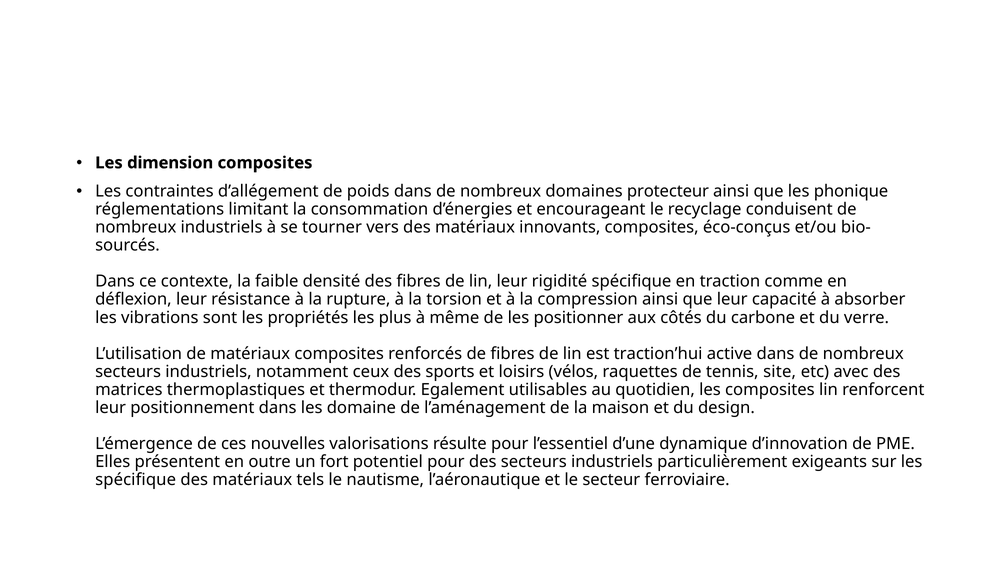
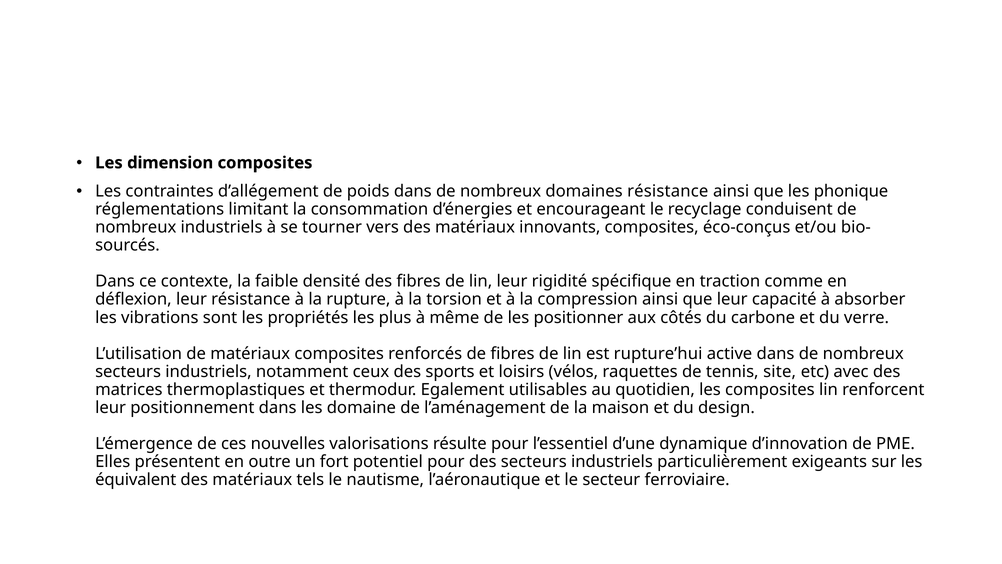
domaines protecteur: protecteur -> résistance (668, 191)
traction’hui: traction’hui -> rupture’hui (658, 353)
spécifique: spécifique -> équivalent (136, 479)
